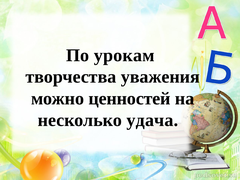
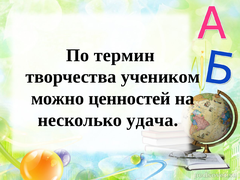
урокам: урокам -> термин (124, 55)
уважения: уважения -> учеником (160, 77)
